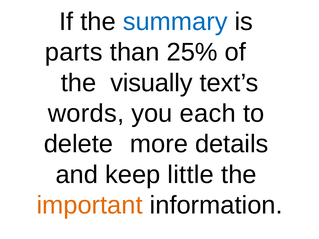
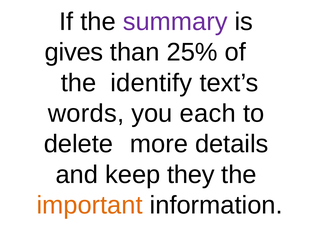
summary colour: blue -> purple (175, 22)
parts: parts -> gives (74, 52)
visually: visually -> identify (151, 83)
little: little -> they (191, 175)
